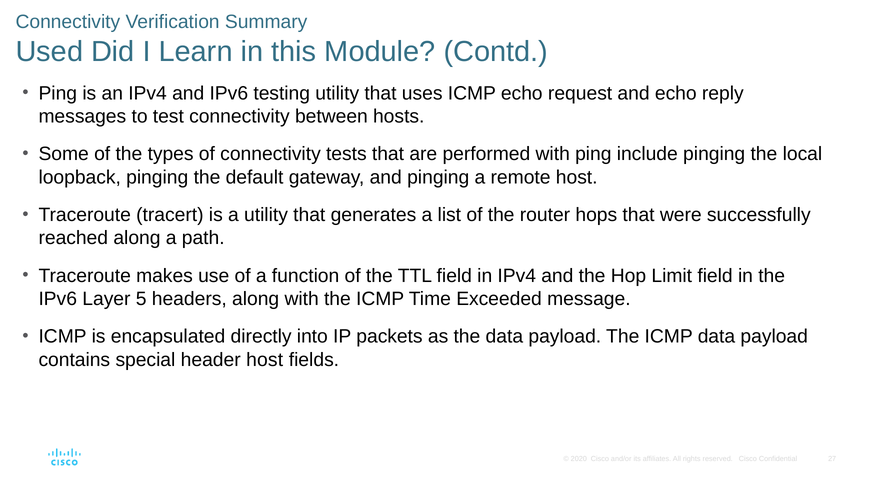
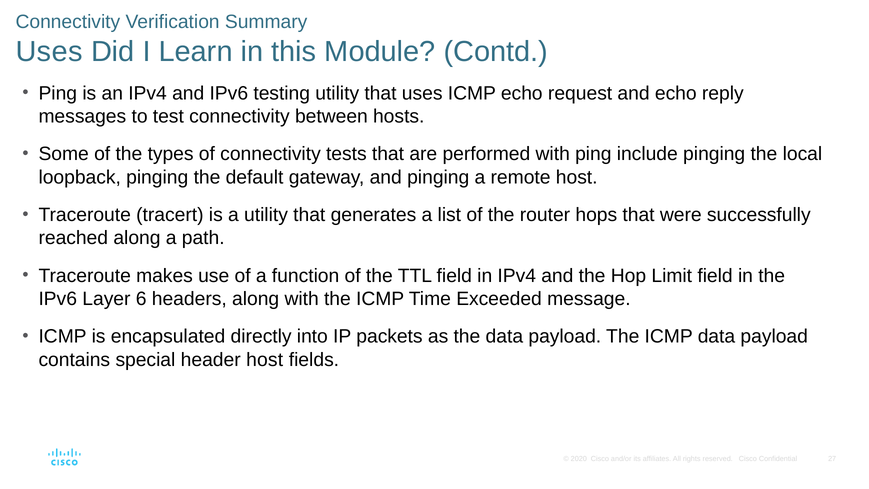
Used: Used -> Uses (49, 52)
5: 5 -> 6 (141, 299)
